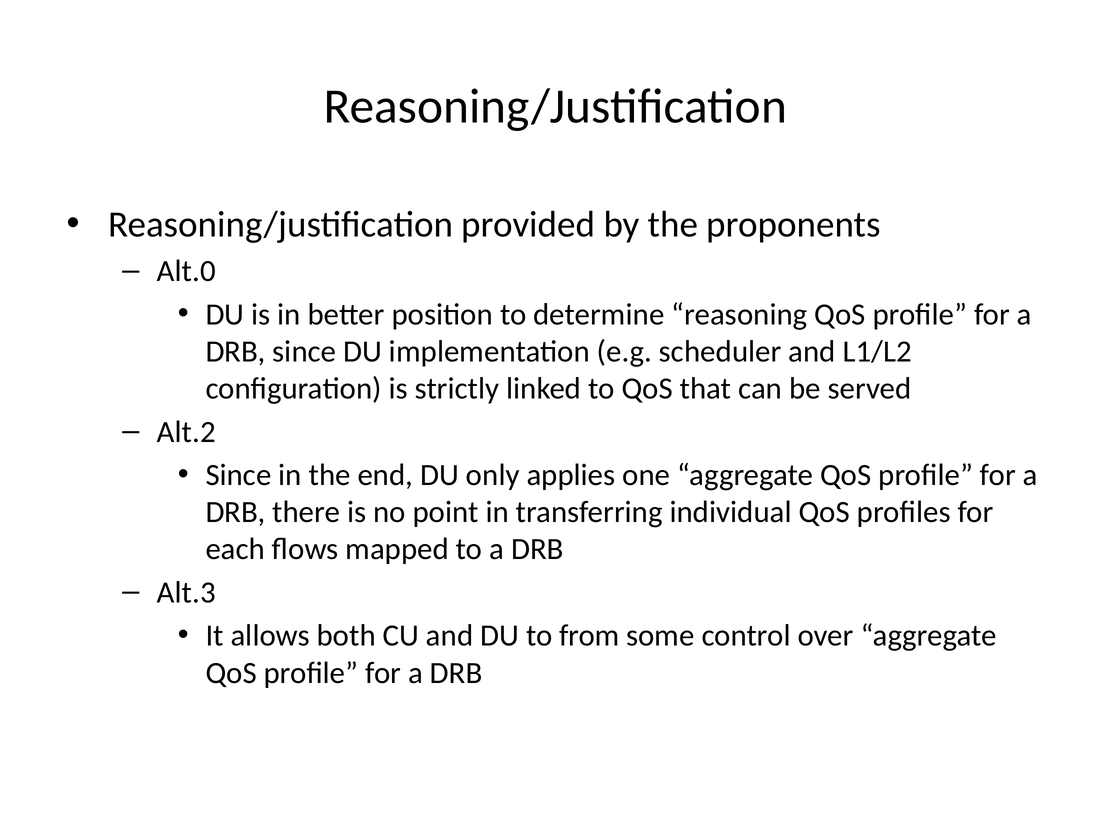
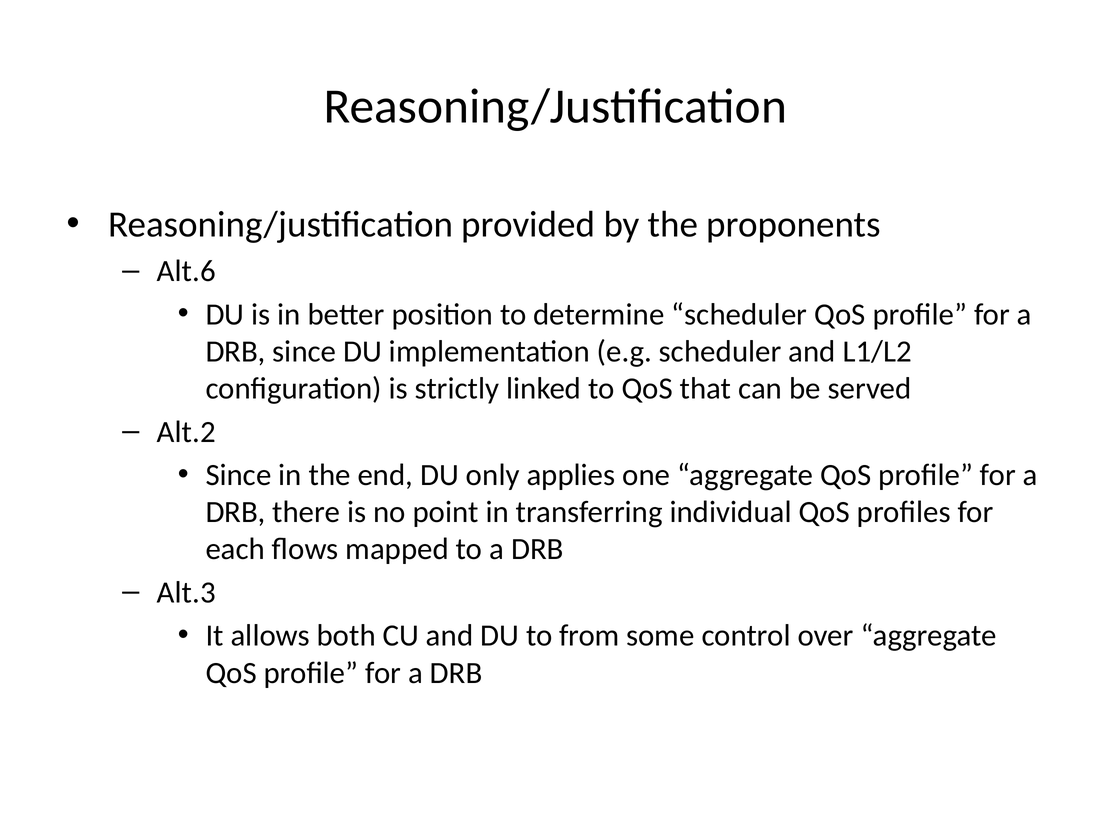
Alt.0: Alt.0 -> Alt.6 (186, 271)
determine reasoning: reasoning -> scheduler (739, 315)
